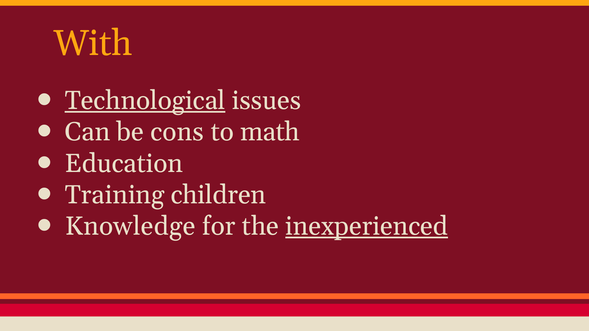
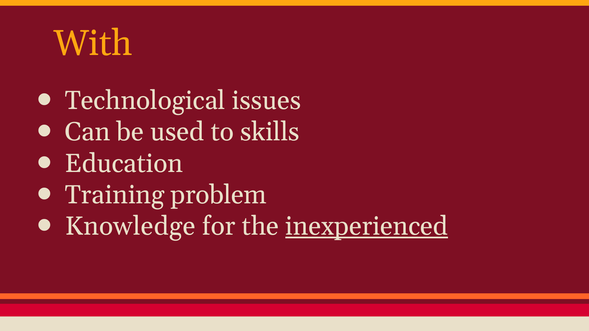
Technological underline: present -> none (145, 101)
cons: cons -> used (177, 132)
math: math -> skills (270, 132)
children: children -> problem (218, 195)
